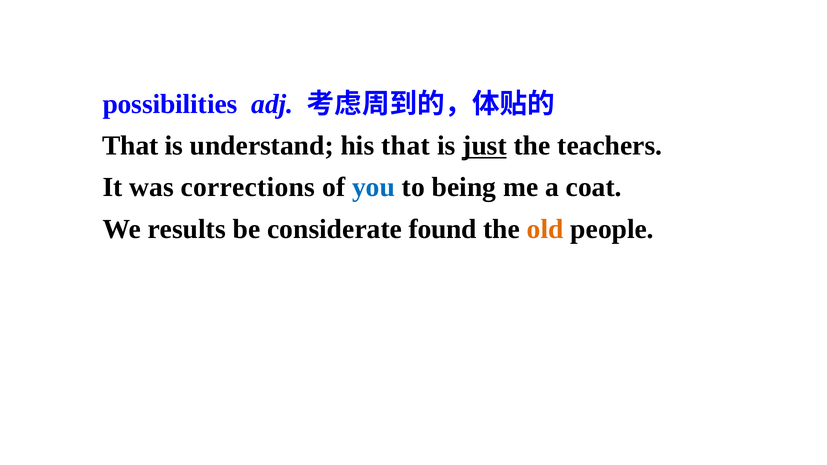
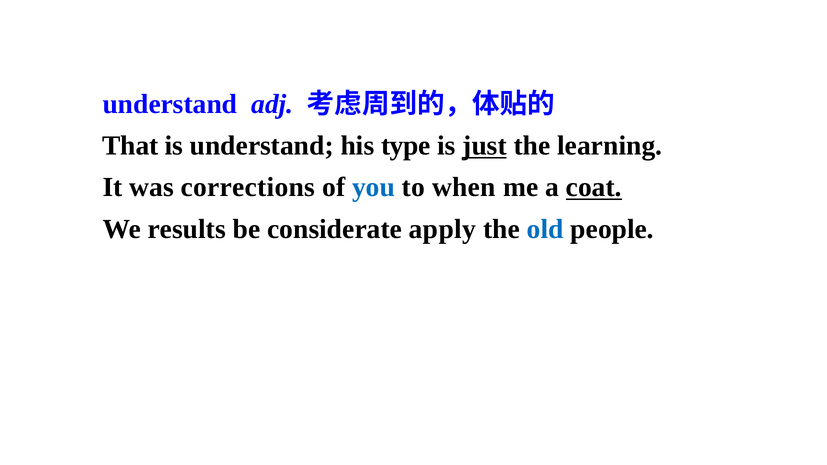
possibilities: possibilities -> understand (170, 104)
his that: that -> type (406, 146)
teachers: teachers -> learning (610, 146)
being: being -> when (464, 187)
coat underline: none -> present (594, 187)
found: found -> apply (442, 229)
old colour: orange -> blue (545, 229)
